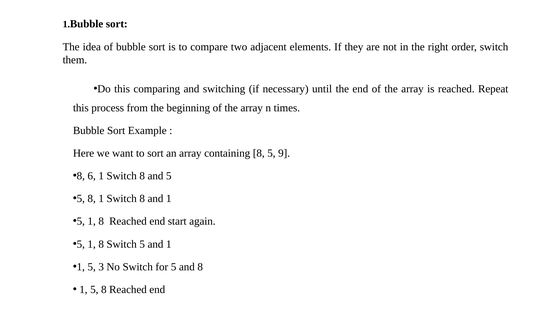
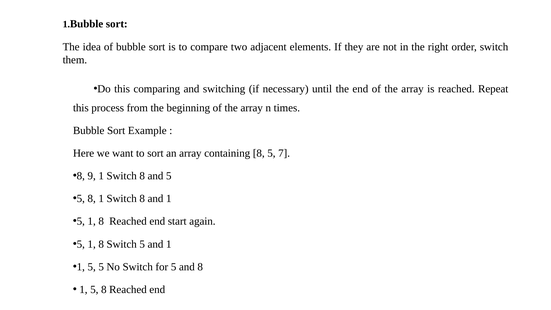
9: 9 -> 7 (284, 153)
6: 6 -> 9 (92, 176)
5 3: 3 -> 5 (101, 267)
